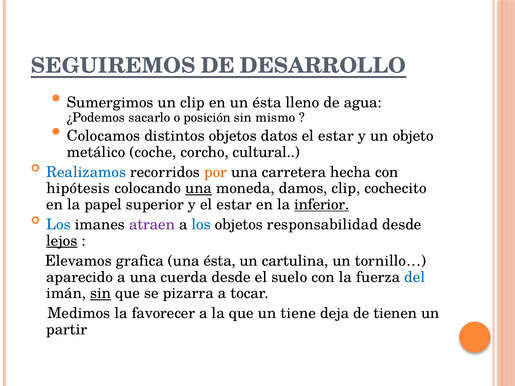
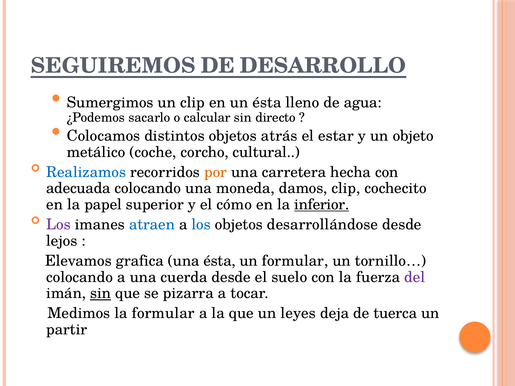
posición: posición -> calcular (207, 118)
mismo: mismo -> directo (276, 118)
datos: datos -> atrás (279, 136)
hipótesis: hipótesis -> adecuada (78, 188)
una underline: present -> none (199, 188)
y el estar: estar -> cómo (234, 205)
Los colour: blue -> purple (59, 225)
atraen colour: purple -> blue (152, 225)
responsabilidad: responsabilidad -> desarrollándose (322, 225)
lejos underline: present -> none (62, 241)
un cartulina: cartulina -> formular (295, 261)
aparecido: aparecido -> colocando (80, 277)
del colour: blue -> purple (415, 277)
la favorecer: favorecer -> formular (163, 314)
tiene: tiene -> leyes (298, 314)
tienen: tienen -> tuerca (395, 314)
